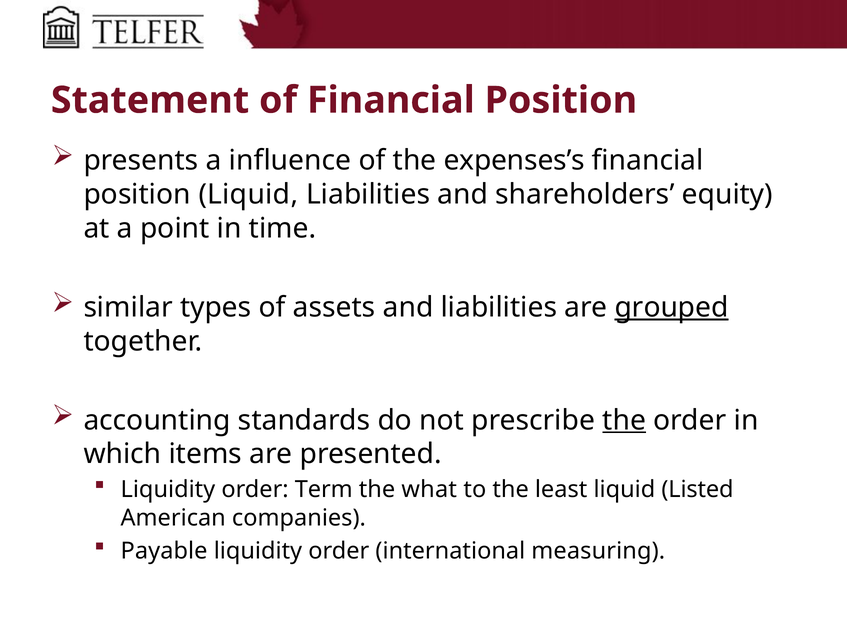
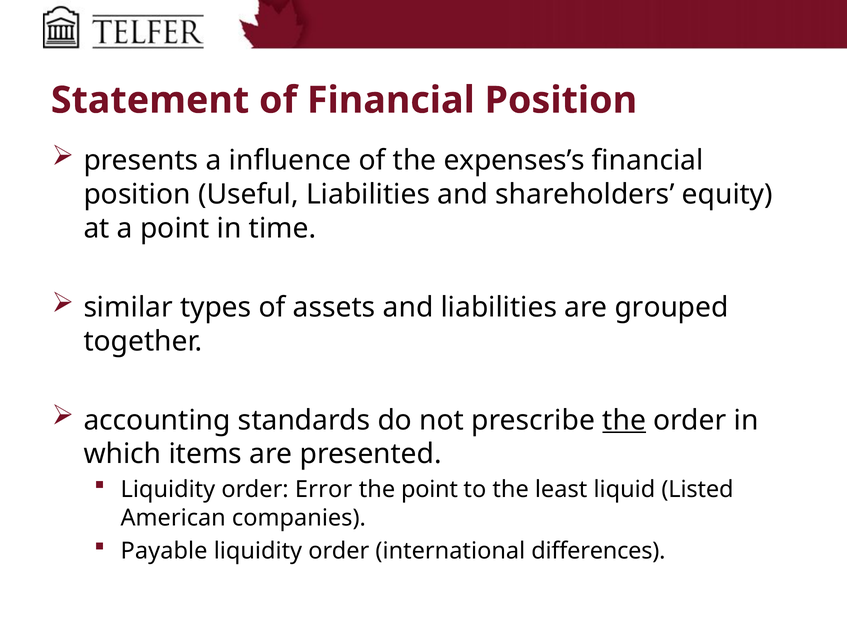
position Liquid: Liquid -> Useful (248, 195)
grouped underline: present -> none (672, 307)
Term: Term -> Error (324, 490)
the what: what -> point (429, 490)
measuring: measuring -> differences (598, 551)
